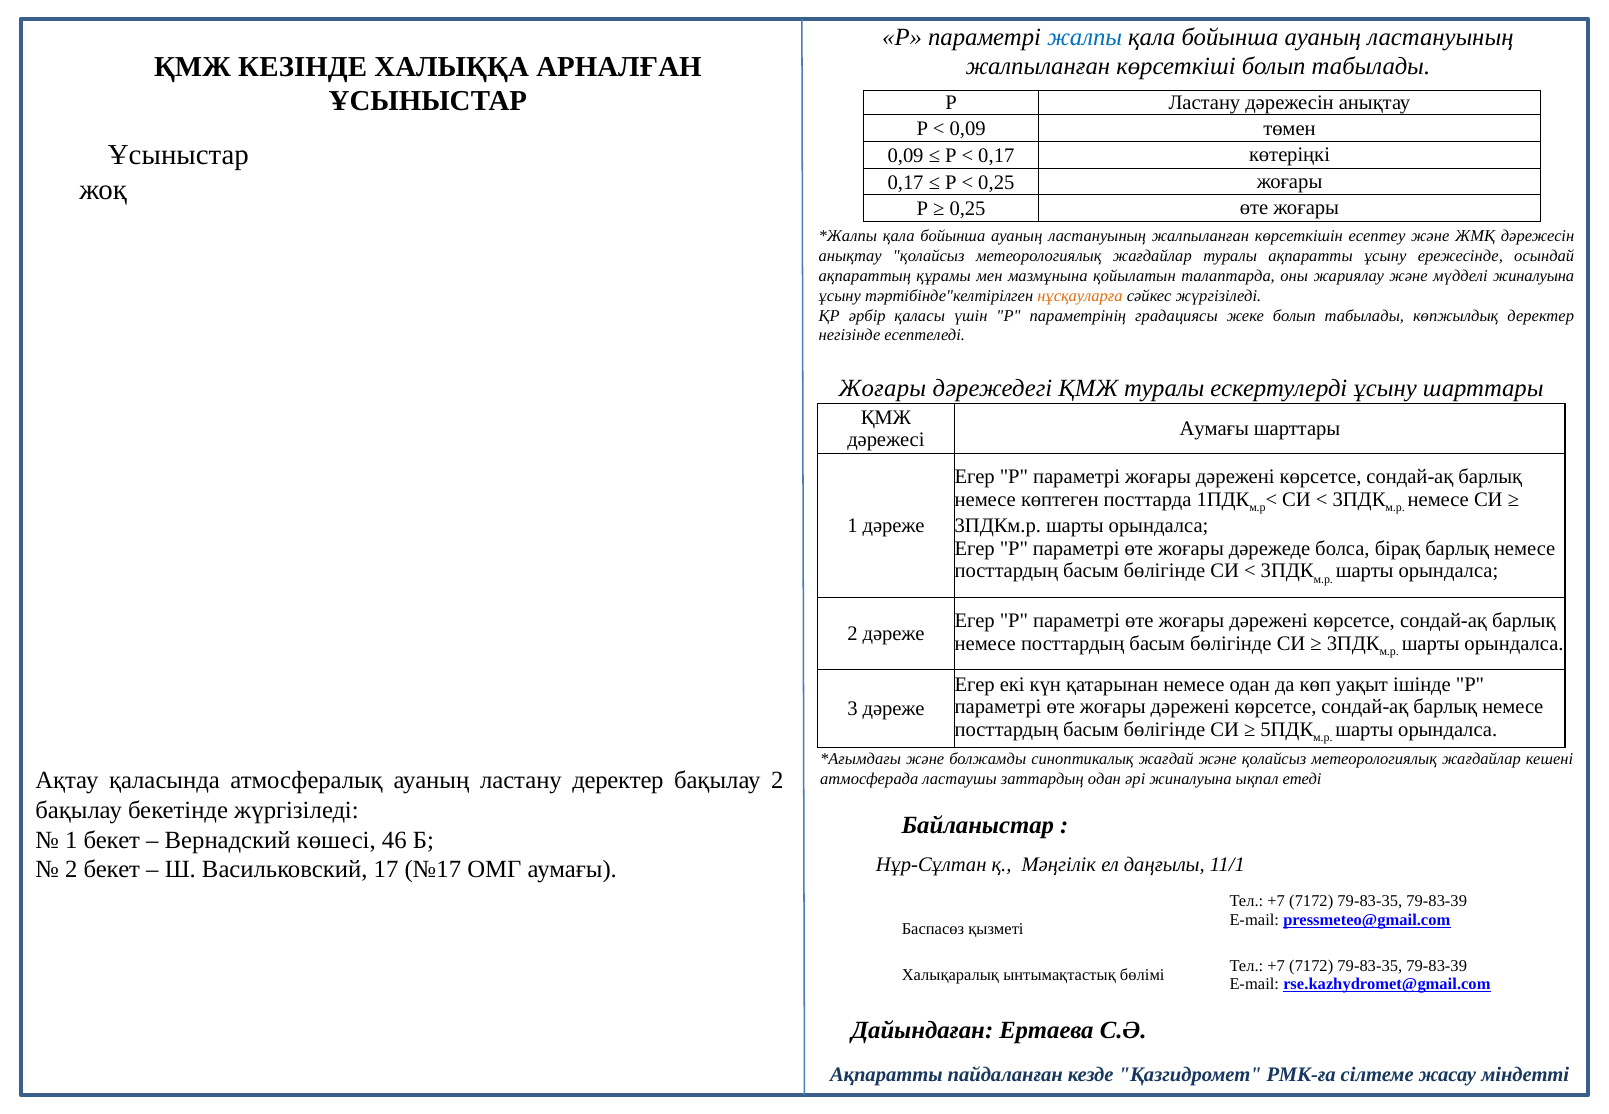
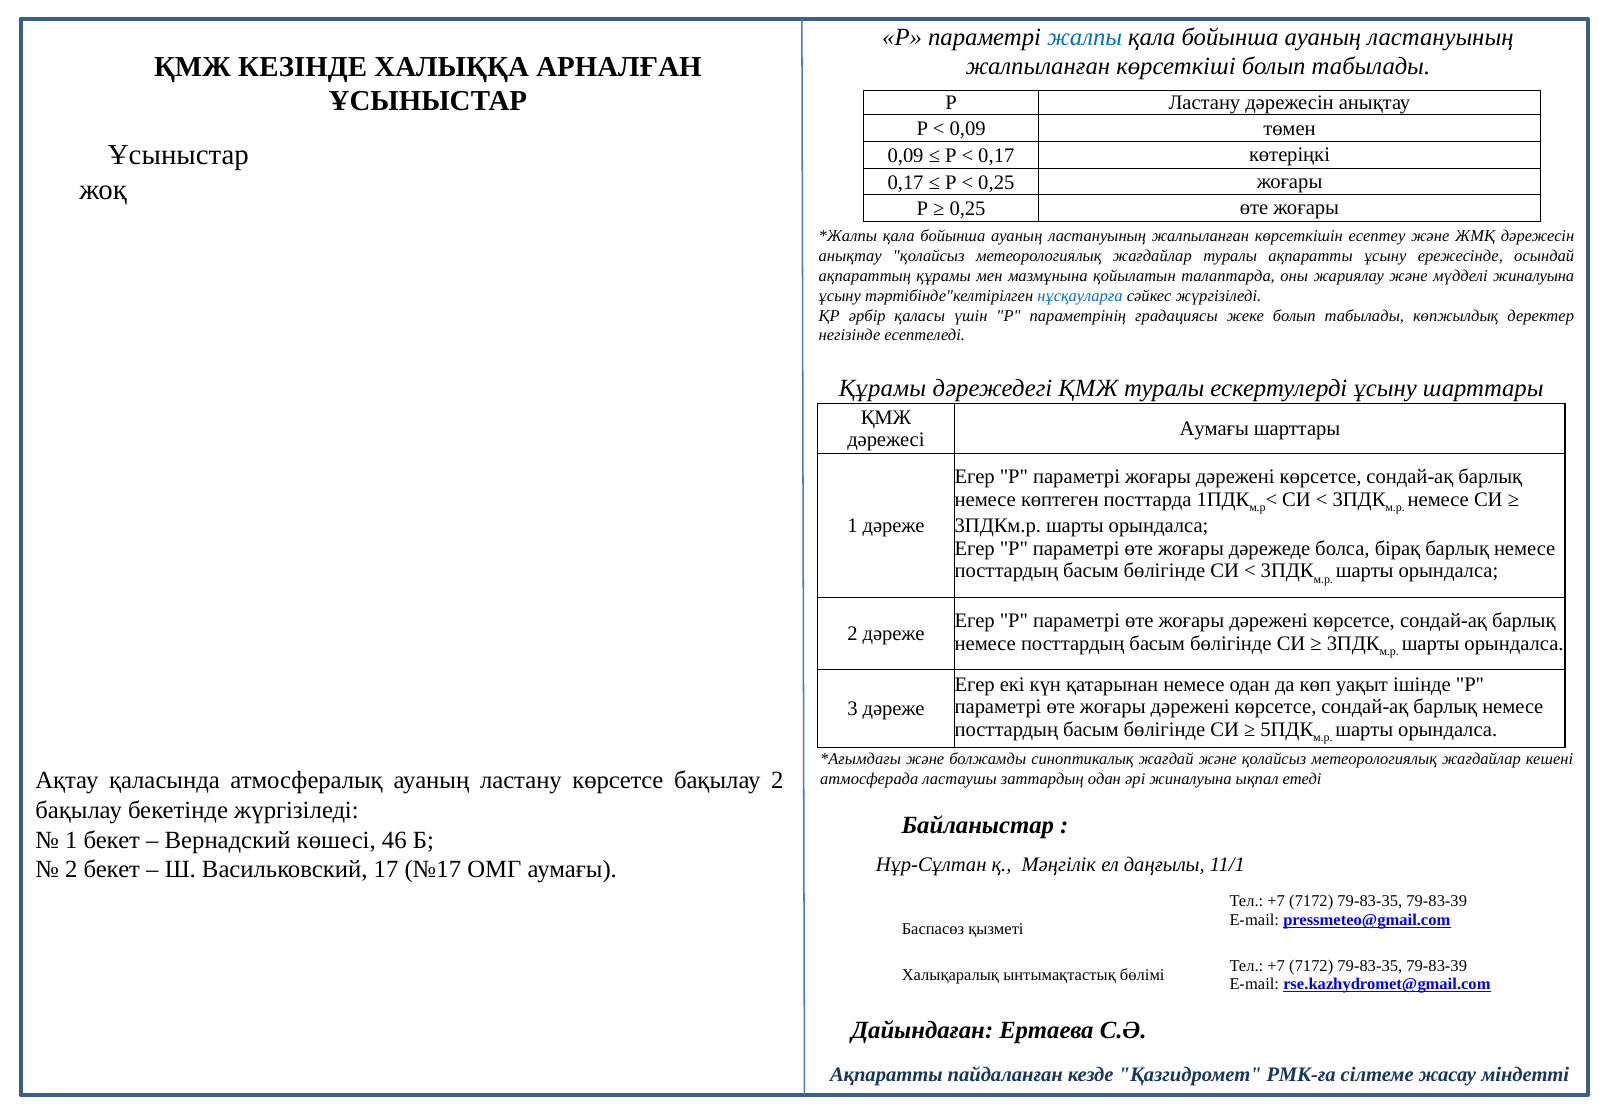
нұсқауларға colour: orange -> blue (1080, 296)
Жоғары: Жоғары -> Құрамы (882, 389)
ластану деректер: деректер -> көрсетсе (618, 781)
